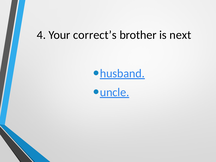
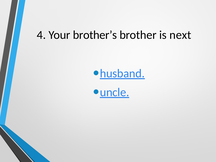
correct’s: correct’s -> brother’s (95, 35)
